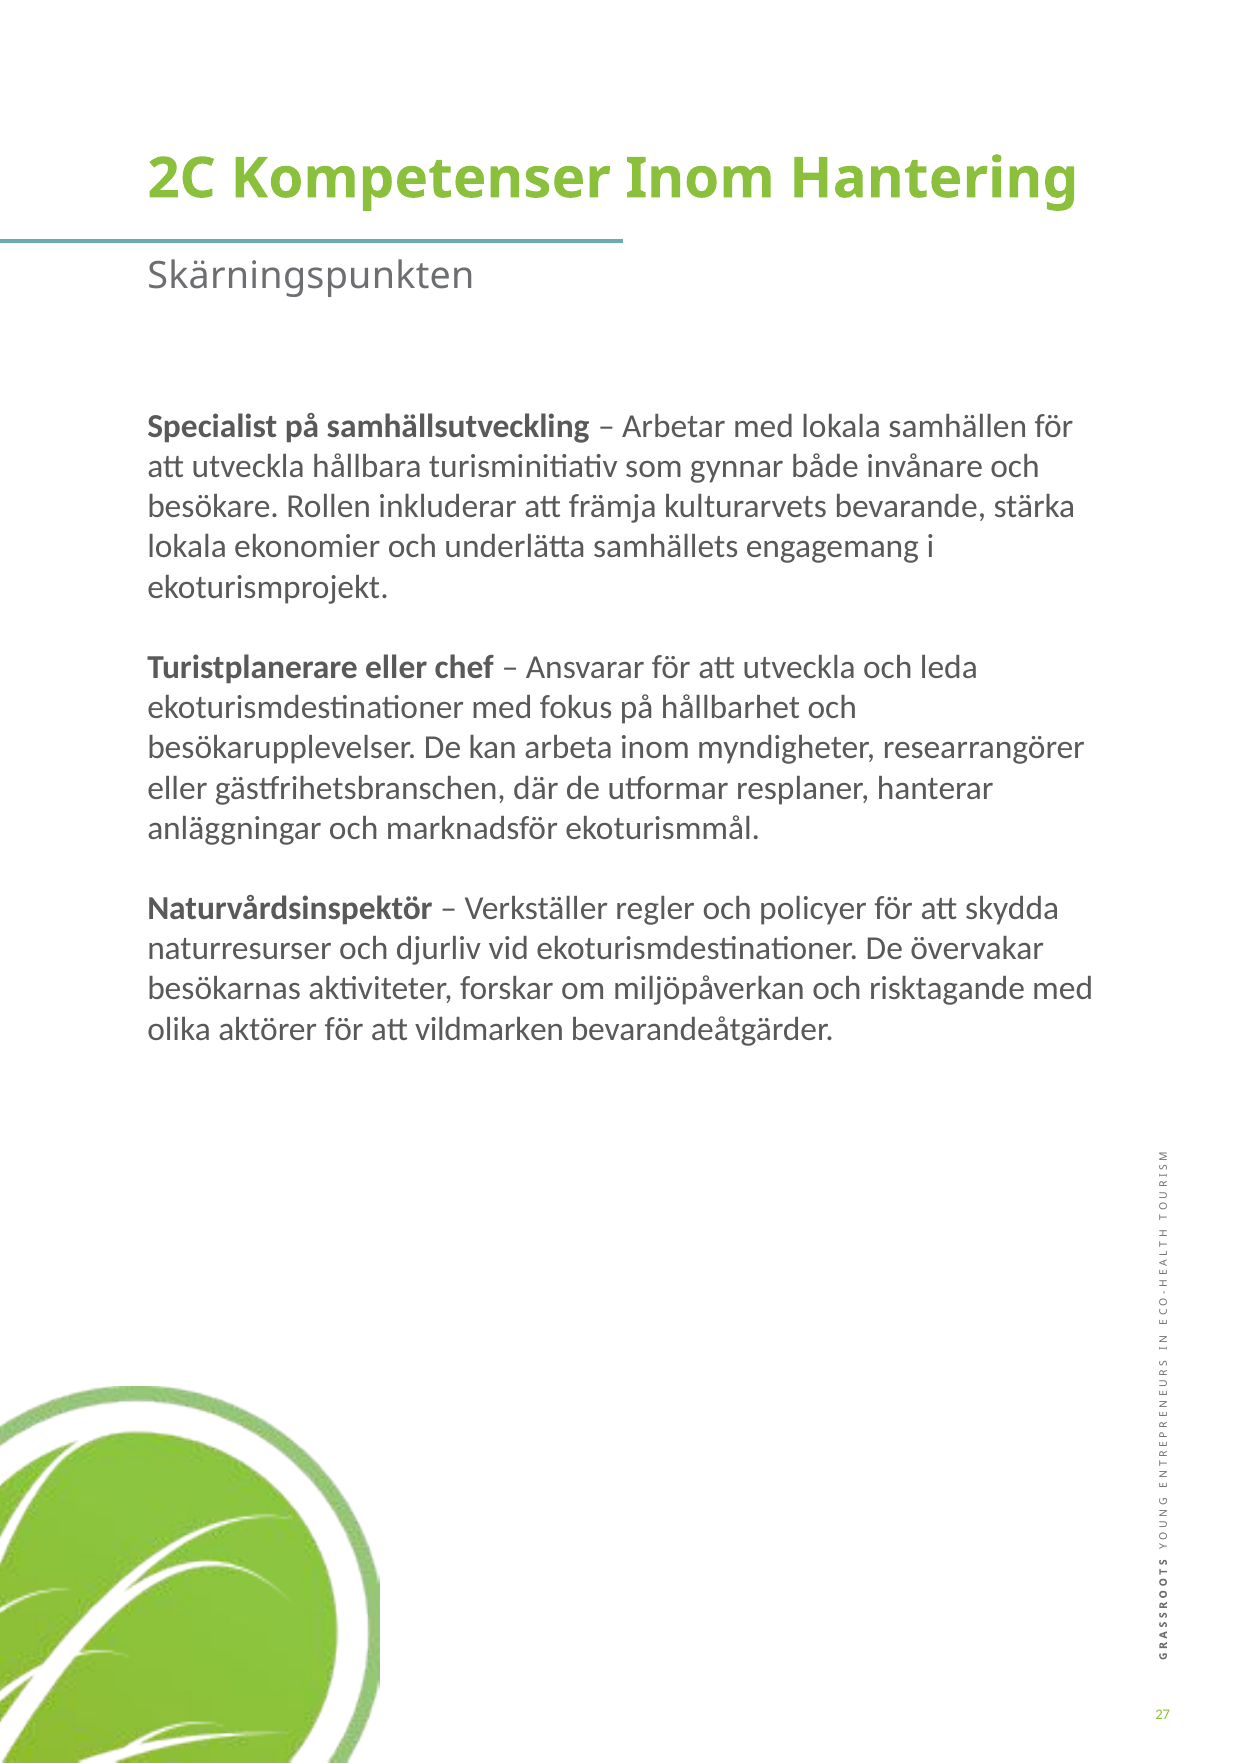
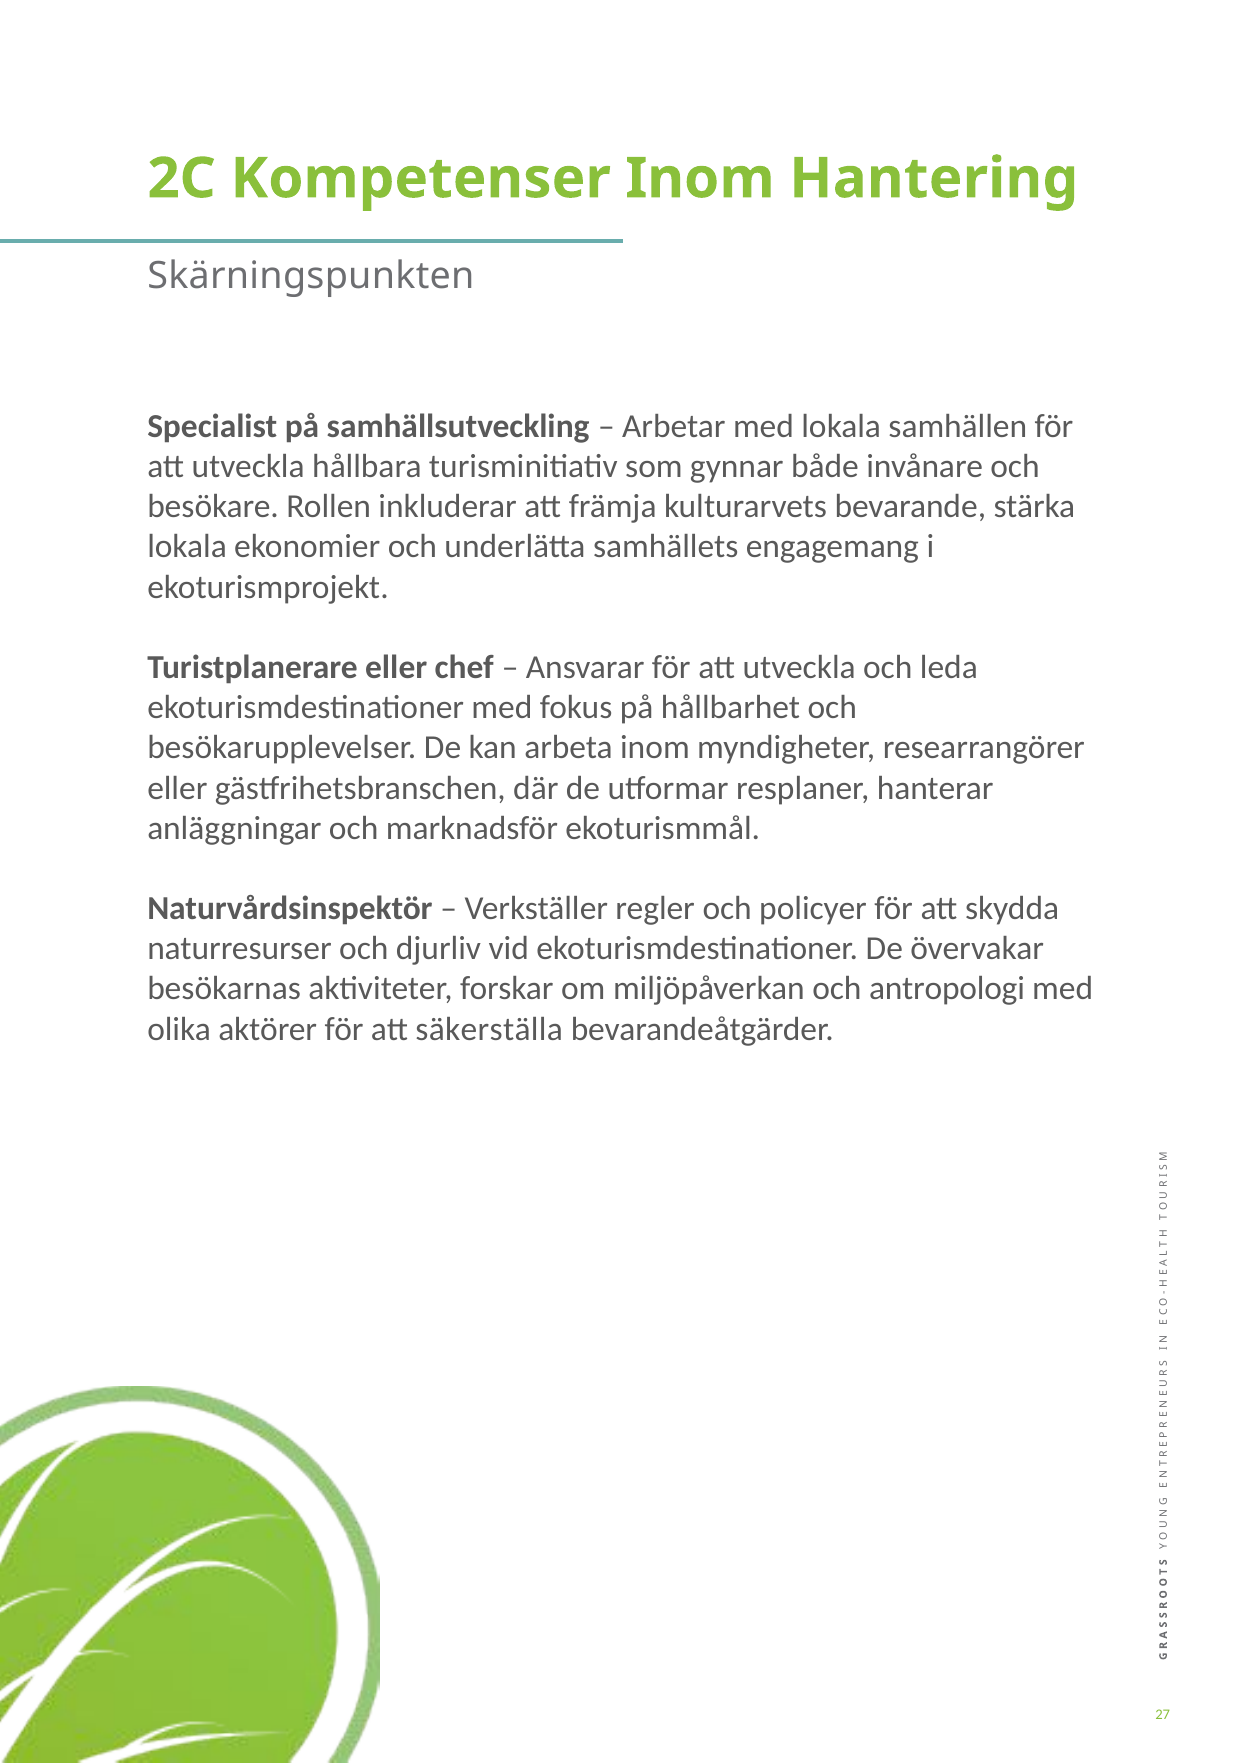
risktagande: risktagande -> antropologi (947, 989)
vildmarken: vildmarken -> säkerställa (489, 1029)
